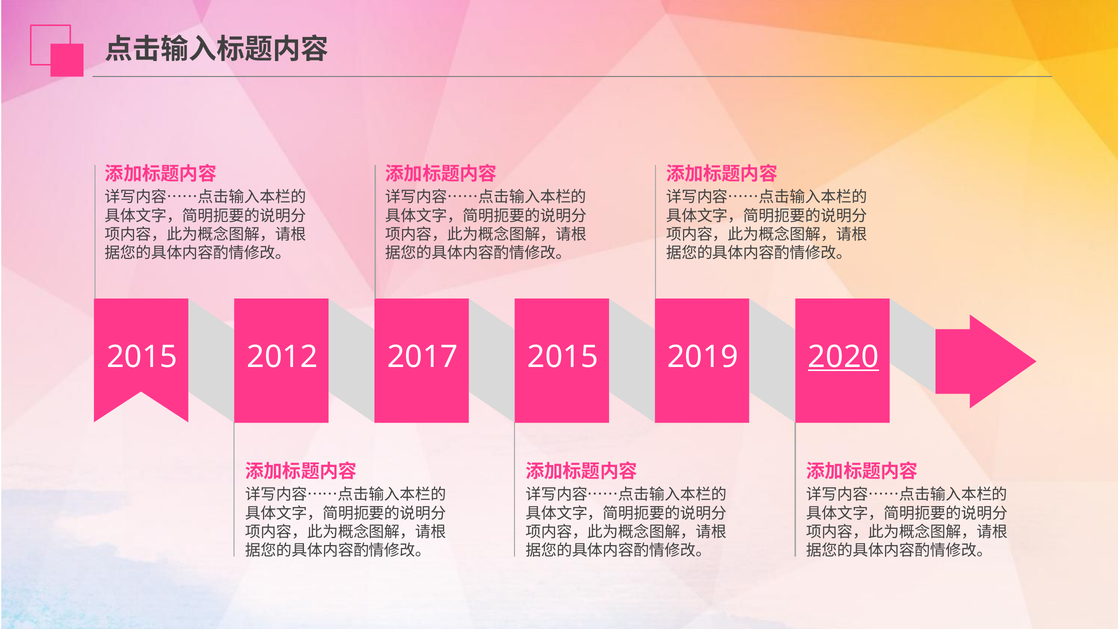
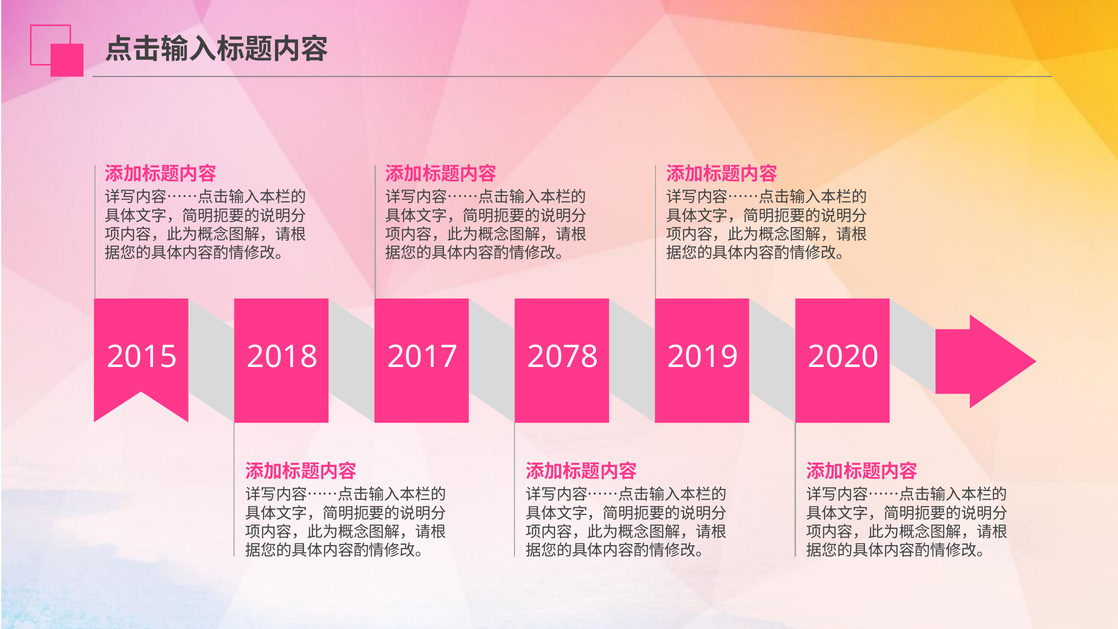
2012: 2012 -> 2018 (282, 357)
2017 2015: 2015 -> 2078 (563, 357)
2020 underline: present -> none (844, 357)
